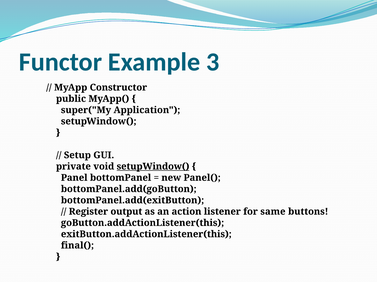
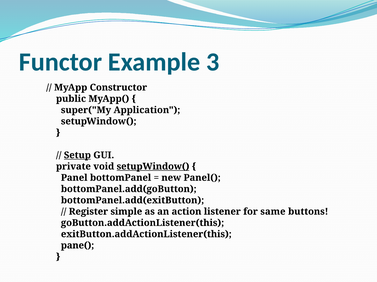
Setup underline: none -> present (77, 156)
output: output -> simple (126, 212)
final(: final( -> pane( (77, 246)
